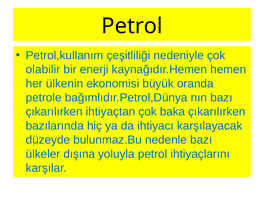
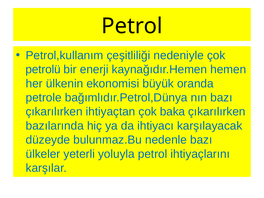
olabilir: olabilir -> petrolü (43, 69)
dışına: dışına -> yeterli (79, 154)
